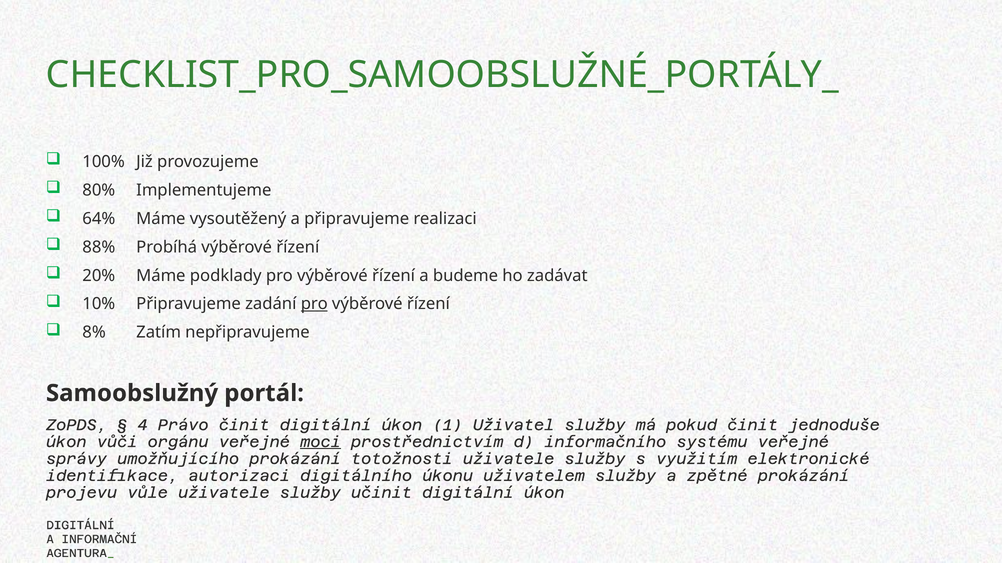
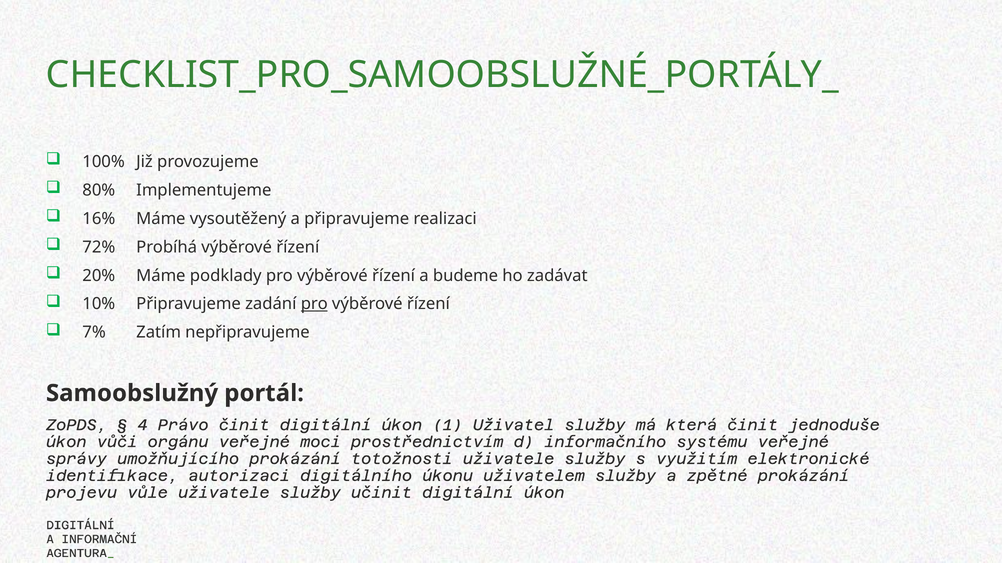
64%: 64% -> 16% (99, 219)
88%: 88% -> 72% (99, 247)
8%: 8% -> 7% (94, 333)
pokud: pokud -> která (692, 426)
moci underline: present -> none (320, 442)
